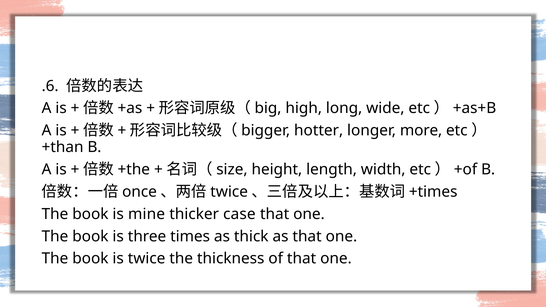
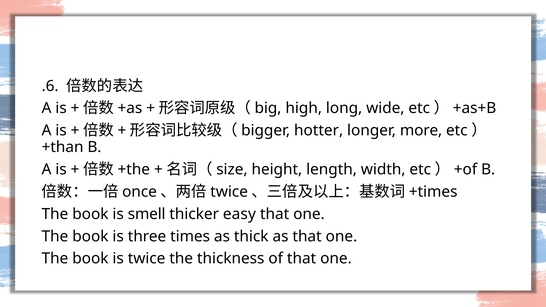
mine: mine -> smell (147, 214)
case: case -> easy (239, 214)
